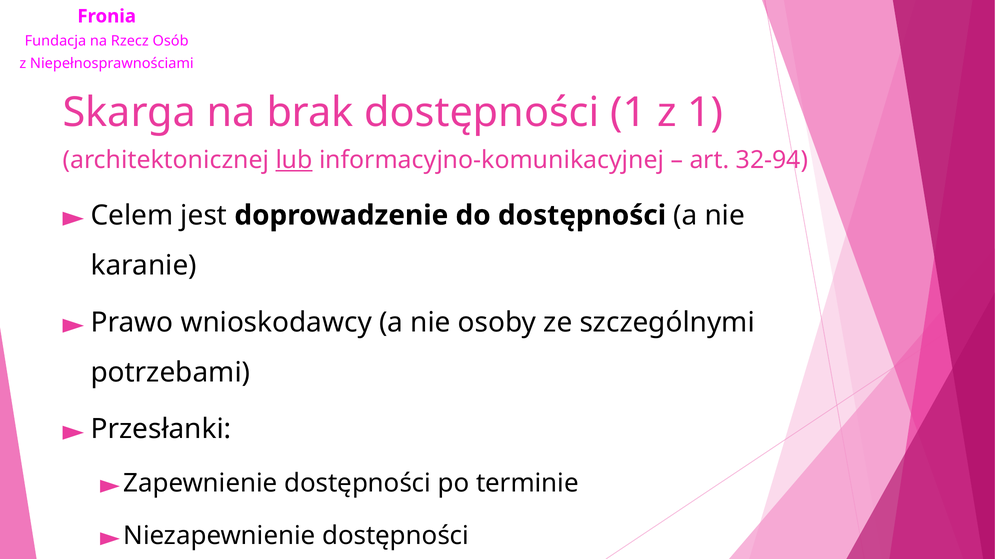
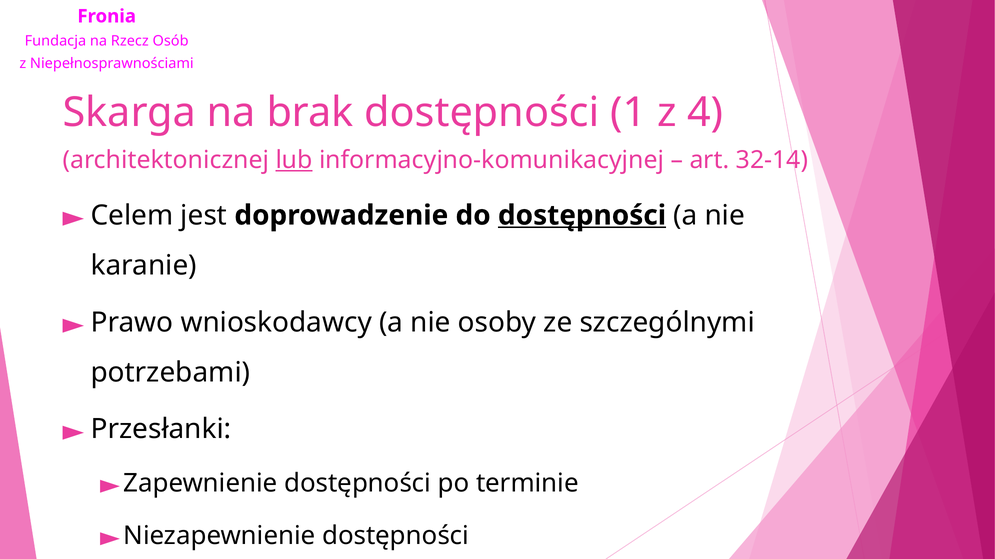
z 1: 1 -> 4 (705, 113)
32-94: 32-94 -> 32-14 (772, 160)
dostępności underline: none -> present (582, 216)
